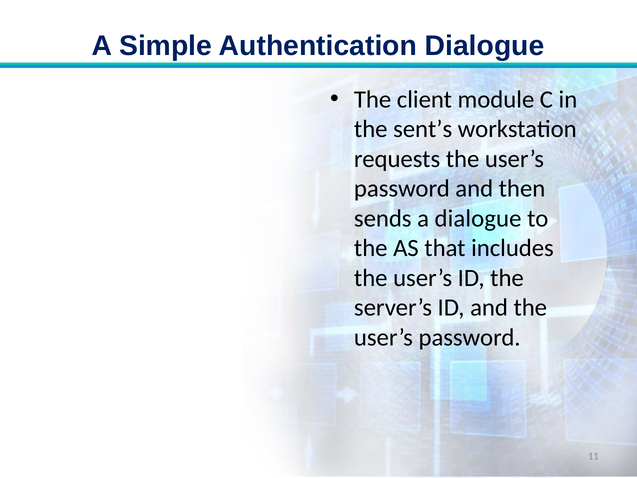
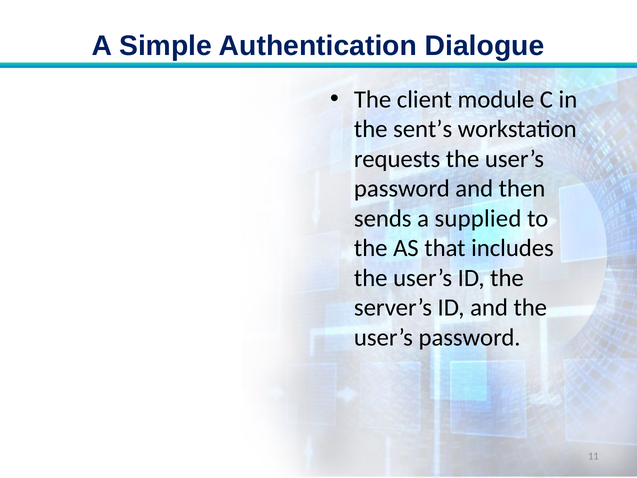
a dialogue: dialogue -> supplied (478, 218)
